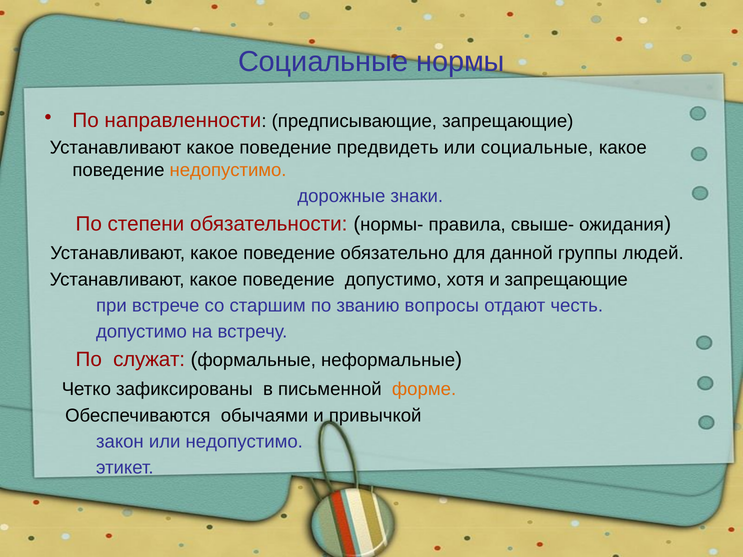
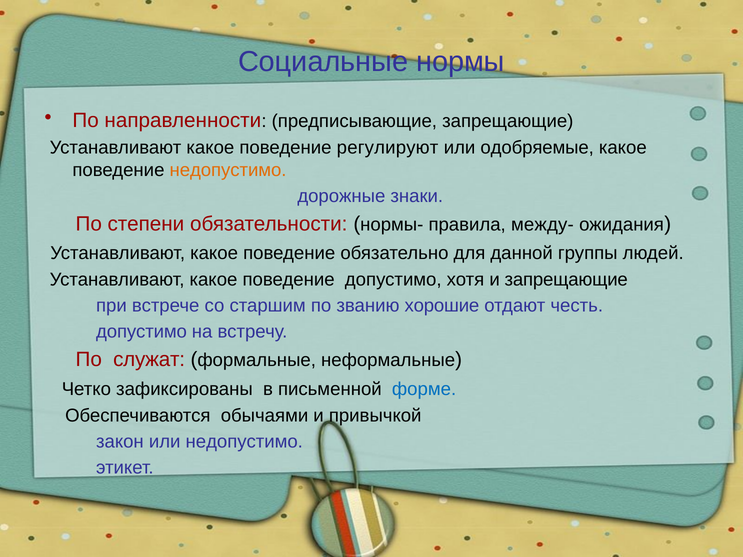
предвидеть: предвидеть -> регулируют (388, 148)
или социальные: социальные -> одобряемые (537, 148)
свыше-: свыше- -> между- (542, 225)
вопросы: вопросы -> хорошие (442, 306)
форме colour: orange -> blue (424, 389)
